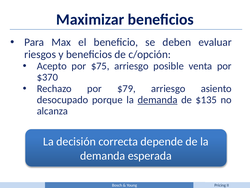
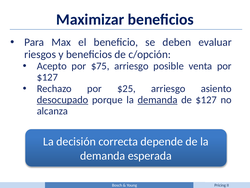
$370: $370 -> $127 (47, 77)
$79: $79 -> $25 (126, 88)
desocupado underline: none -> present (63, 100)
de $135: $135 -> $127 (206, 100)
